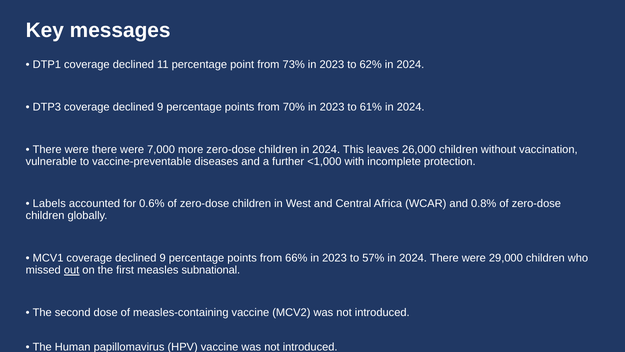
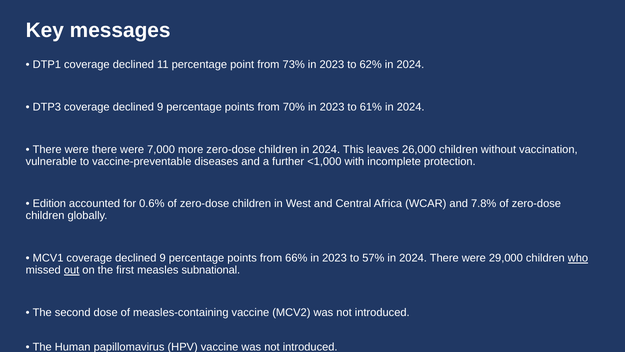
Labels: Labels -> Edition (49, 204)
0.8%: 0.8% -> 7.8% (484, 204)
who underline: none -> present (578, 258)
